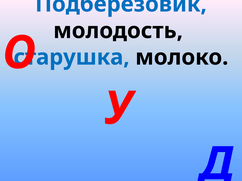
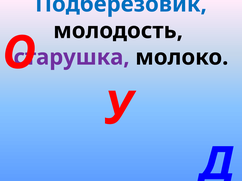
старушка colour: blue -> purple (72, 57)
